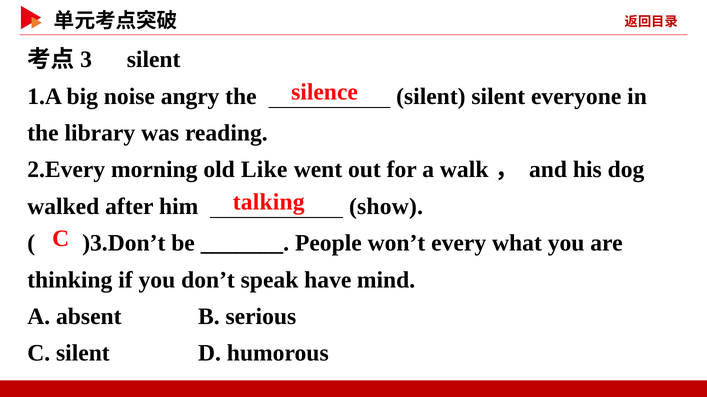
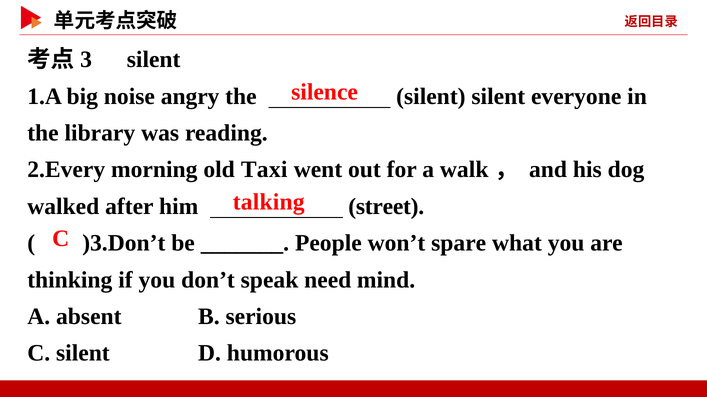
Like: Like -> Taxi (264, 170)
show: show -> street (386, 207)
every: every -> spare (459, 243)
have: have -> need (328, 280)
